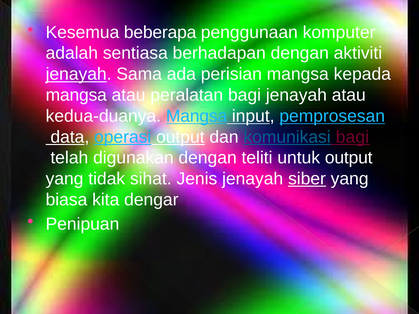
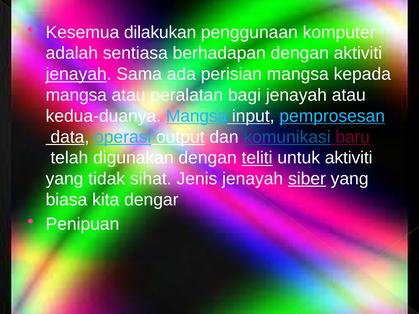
beberapa: beberapa -> dilakukan (160, 32)
komunikasi bagi: bagi -> baru (353, 137)
teliti underline: none -> present (257, 158)
untuk output: output -> aktiviti (349, 158)
